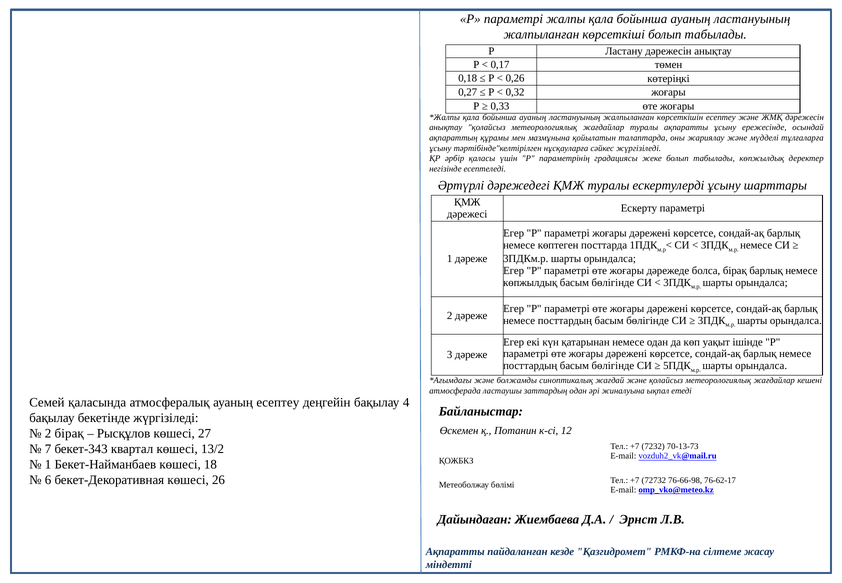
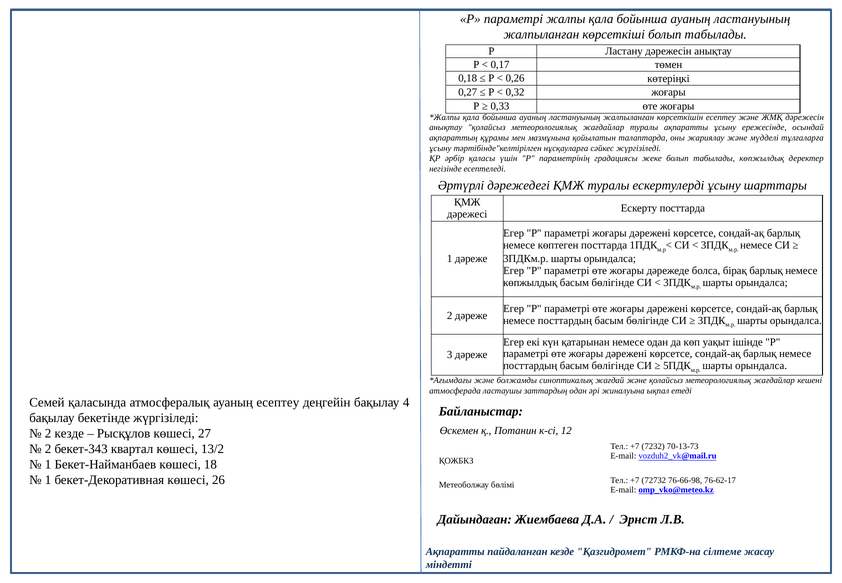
Ескерту параметрі: параметрі -> посттарда (682, 208)
2 бірақ: бірақ -> кезде (69, 433)
7: 7 -> 2 (48, 449)
6: 6 -> 1 (48, 480)
